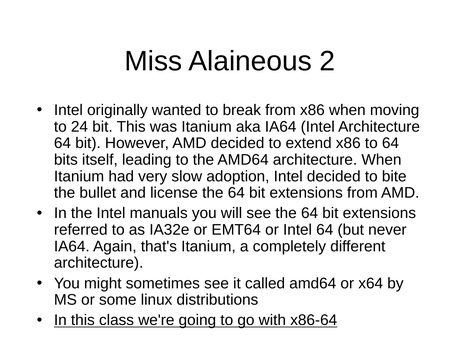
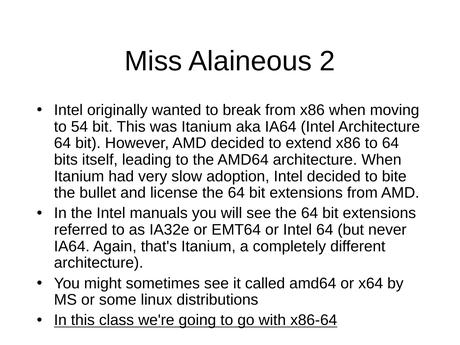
24: 24 -> 54 (79, 127)
